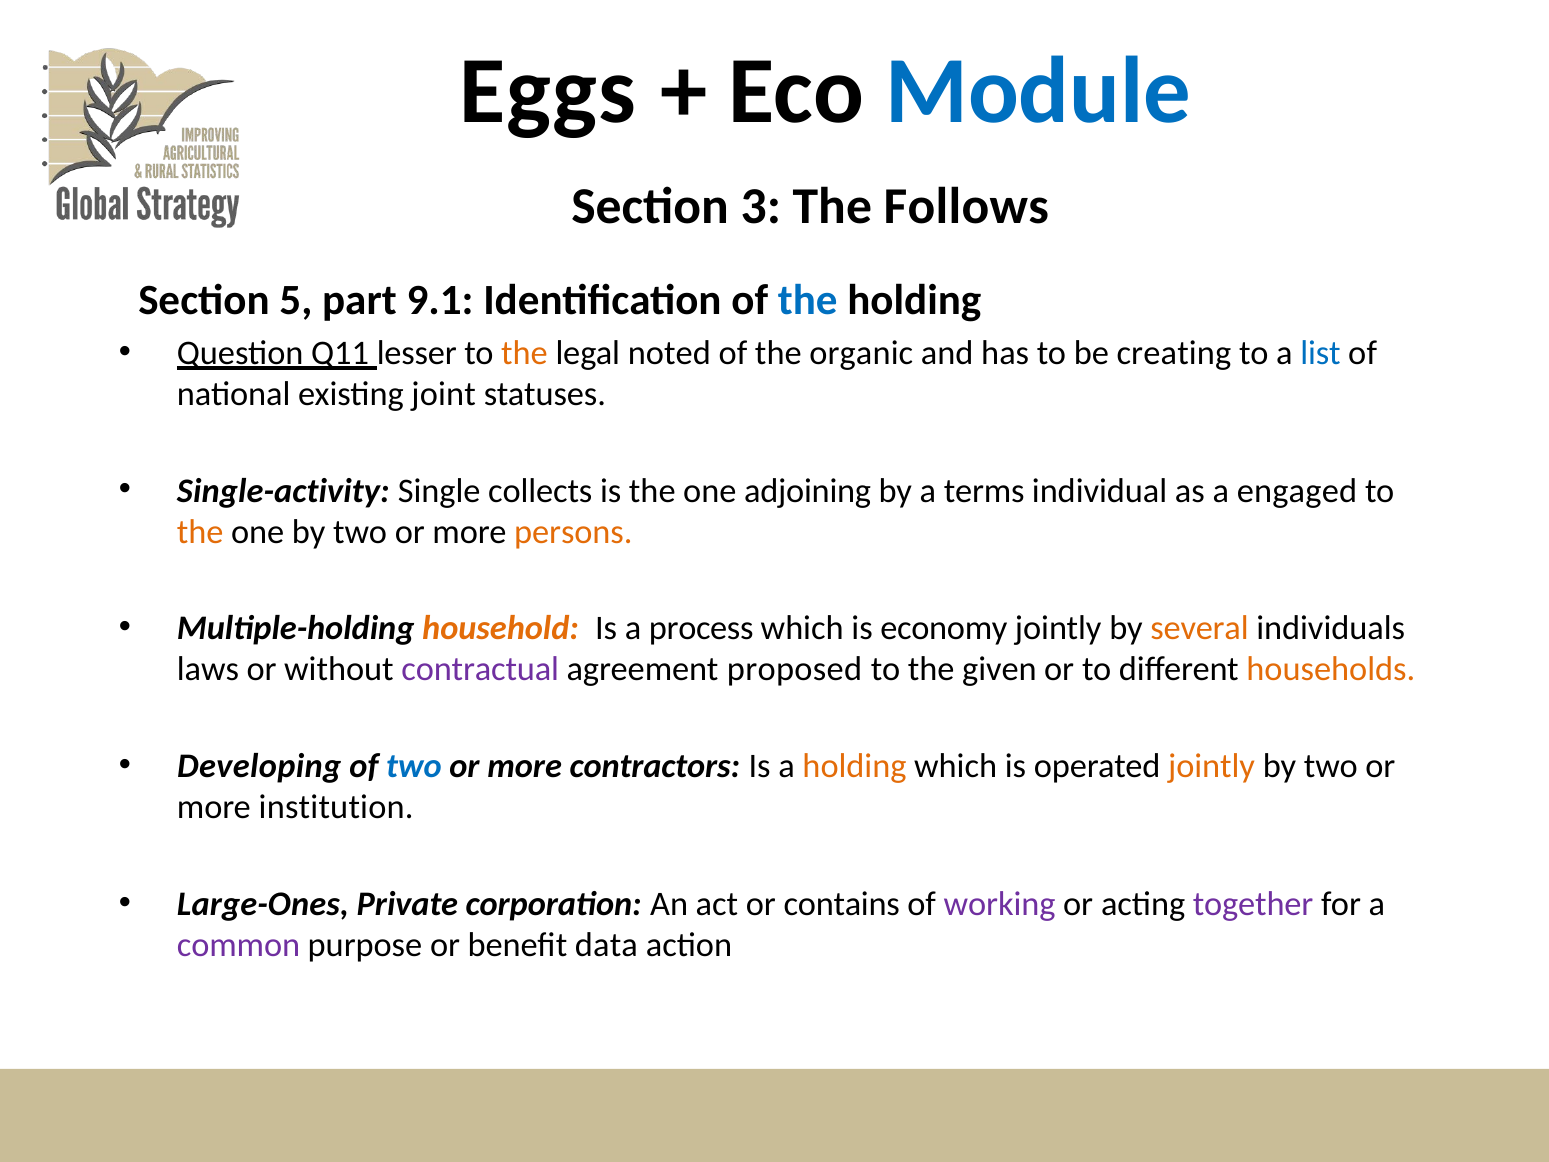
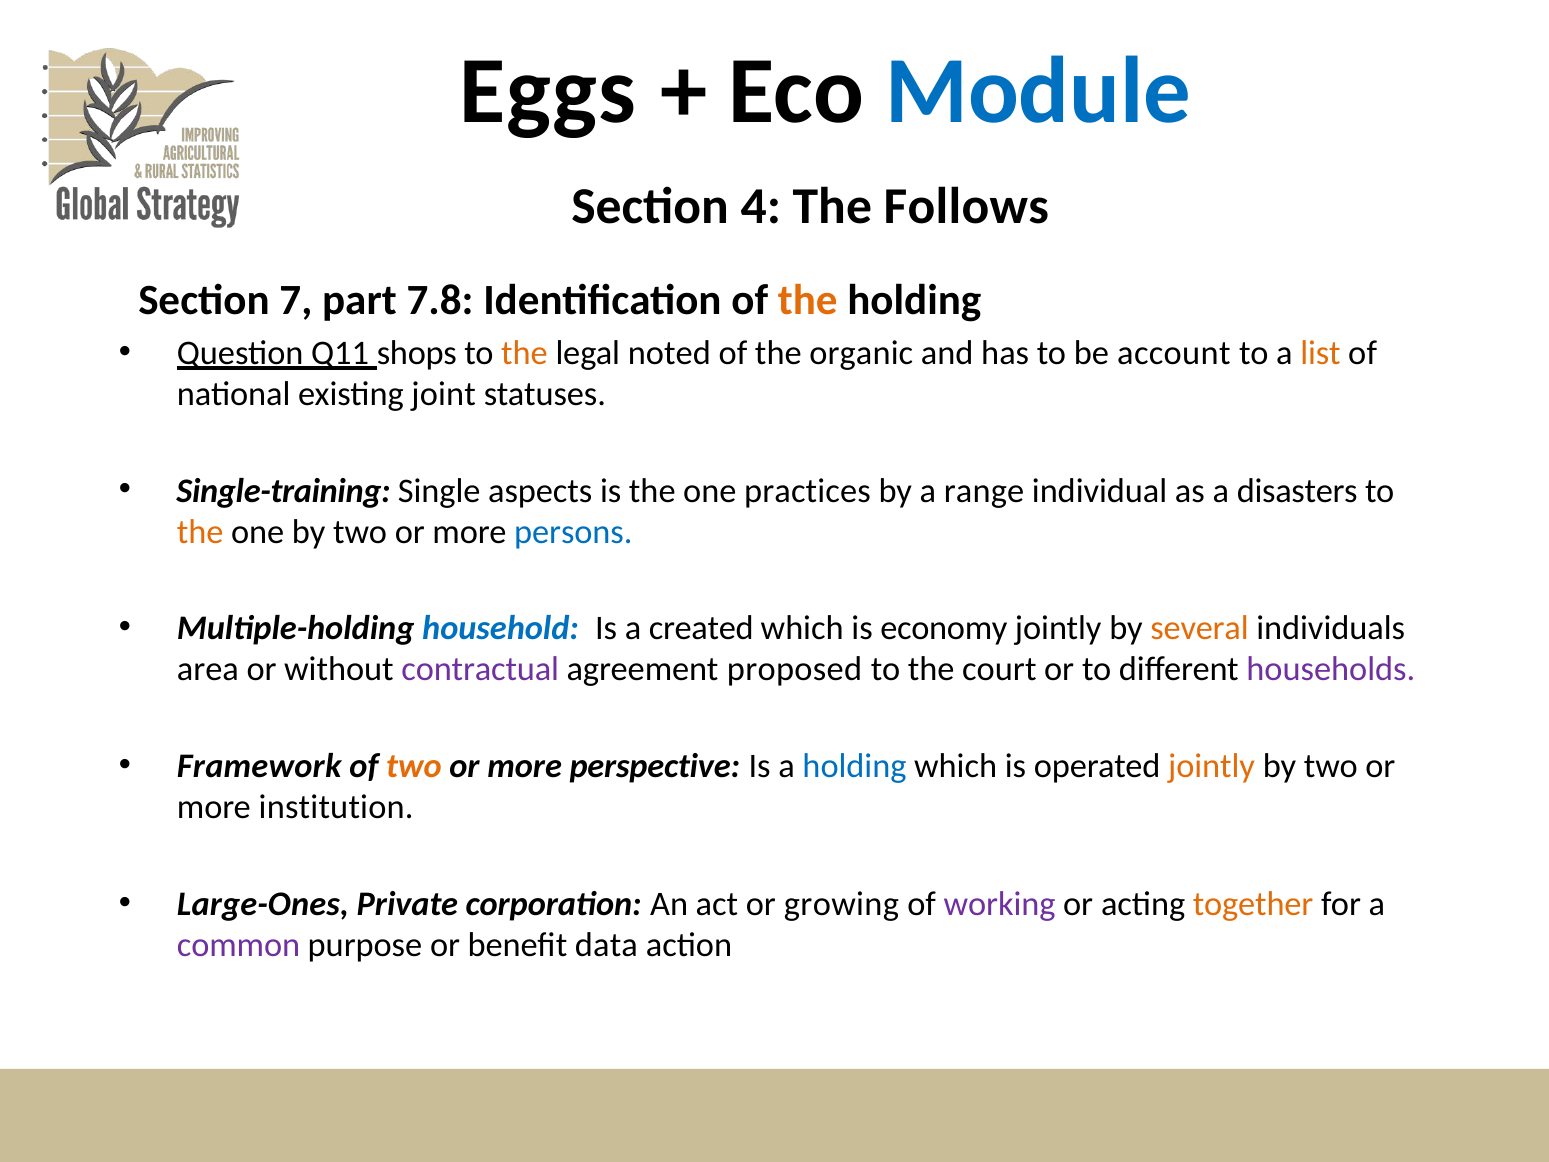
3: 3 -> 4 (761, 206)
5: 5 -> 7 (296, 300)
9.1: 9.1 -> 7.8 (440, 300)
the colour: blue -> orange (808, 300)
lesser: lesser -> shops (417, 353)
creating: creating -> account (1174, 353)
list colour: blue -> orange (1320, 353)
Single-activity: Single-activity -> Single-training (283, 491)
collects: collects -> aspects (540, 491)
adjoining: adjoining -> practices (807, 491)
terms: terms -> range (984, 491)
engaged: engaged -> disasters (1297, 491)
persons colour: orange -> blue (573, 532)
household colour: orange -> blue (501, 628)
process: process -> created (701, 628)
laws: laws -> area (208, 669)
given: given -> court (999, 669)
households colour: orange -> purple (1331, 669)
Developing: Developing -> Framework (259, 766)
two colour: blue -> orange (414, 766)
contractors: contractors -> perspective (655, 766)
holding colour: orange -> blue (854, 766)
contains: contains -> growing (841, 903)
together colour: purple -> orange (1253, 903)
